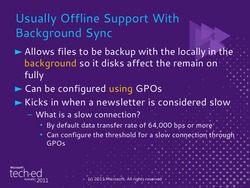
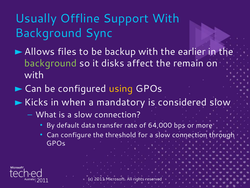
locally: locally -> earlier (192, 52)
background colour: yellow -> light green (51, 63)
fully: fully -> with (34, 75)
newsletter: newsletter -> mandatory (121, 102)
